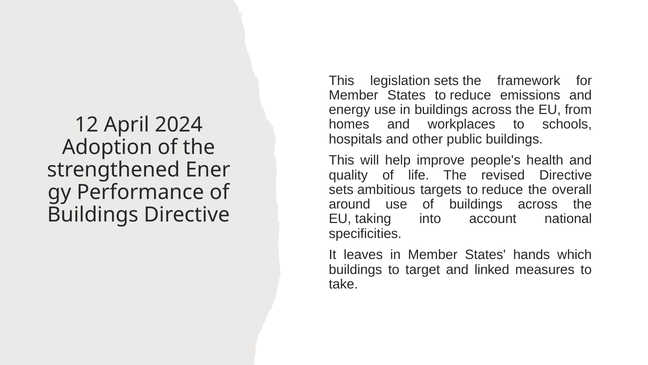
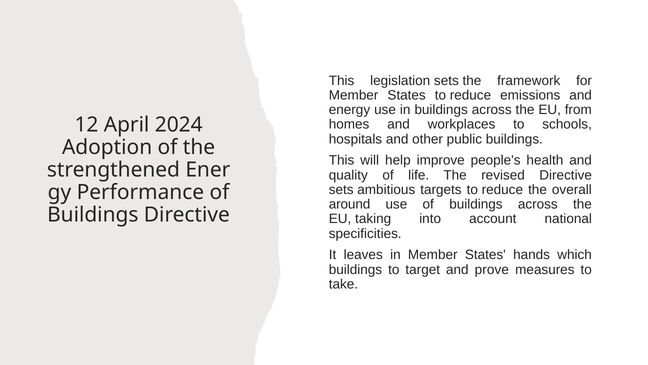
linked: linked -> prove (492, 269)
